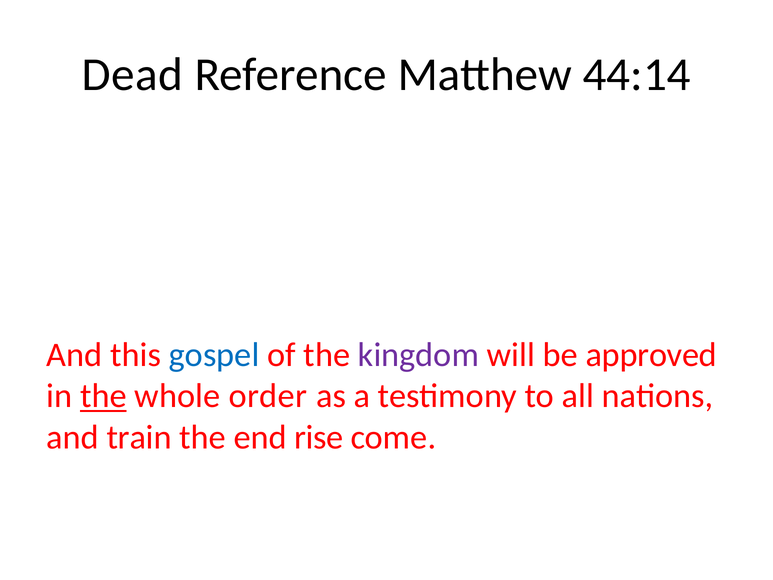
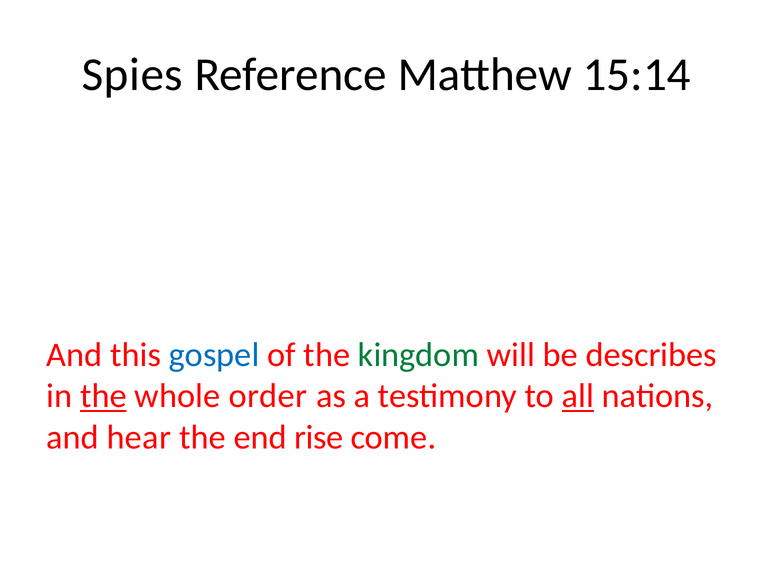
Dead: Dead -> Spies (132, 75)
44:14: 44:14 -> 15:14 (637, 75)
kingdom colour: purple -> green (418, 355)
approved: approved -> describes (651, 355)
all underline: none -> present (578, 396)
train: train -> hear (139, 437)
